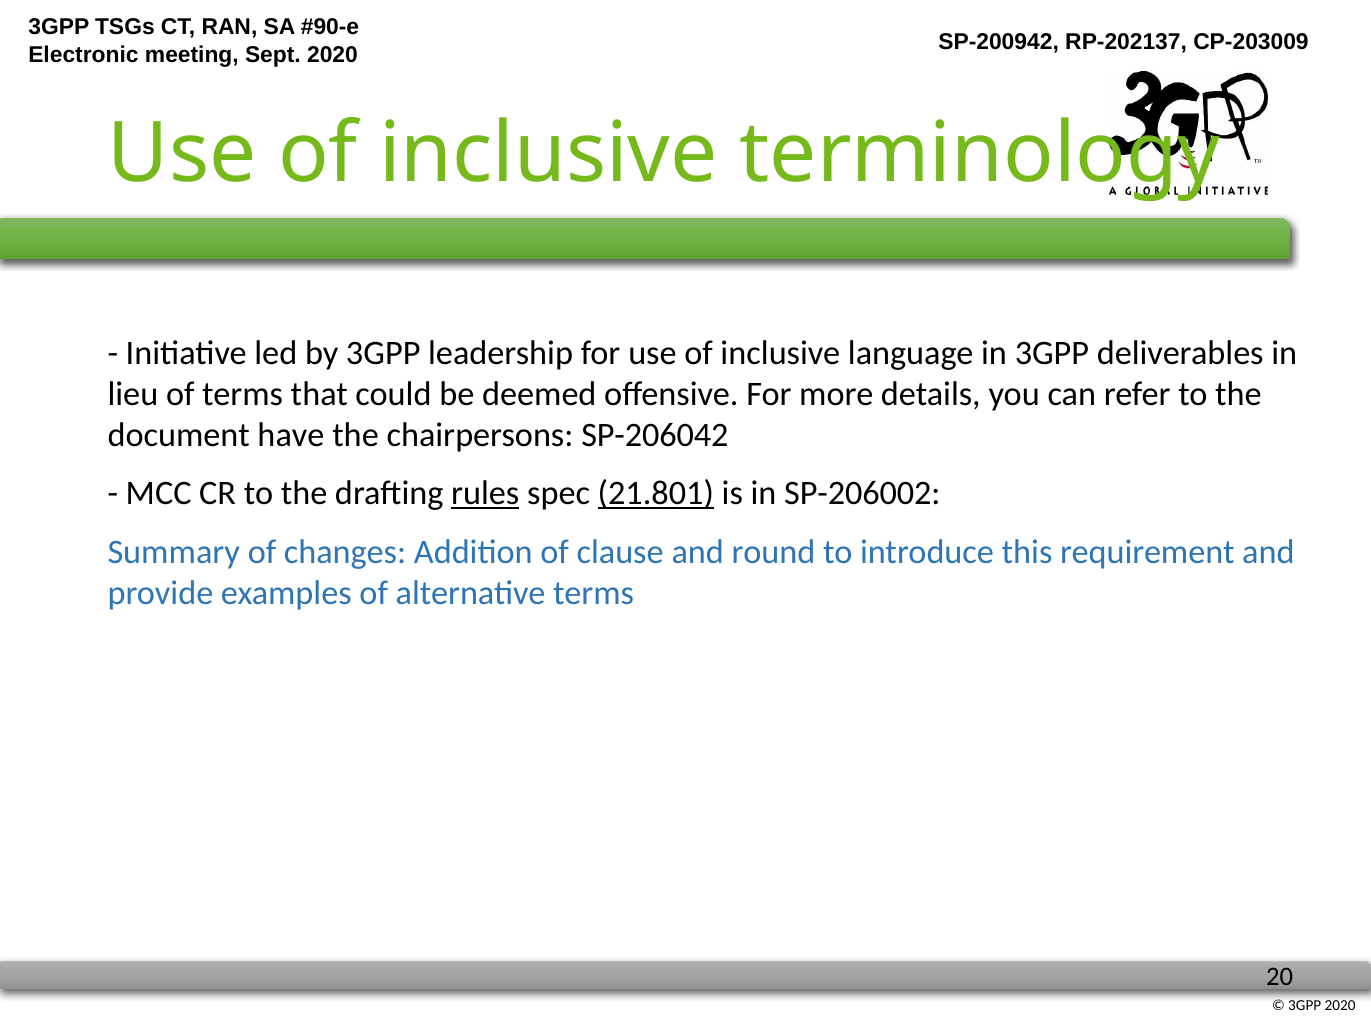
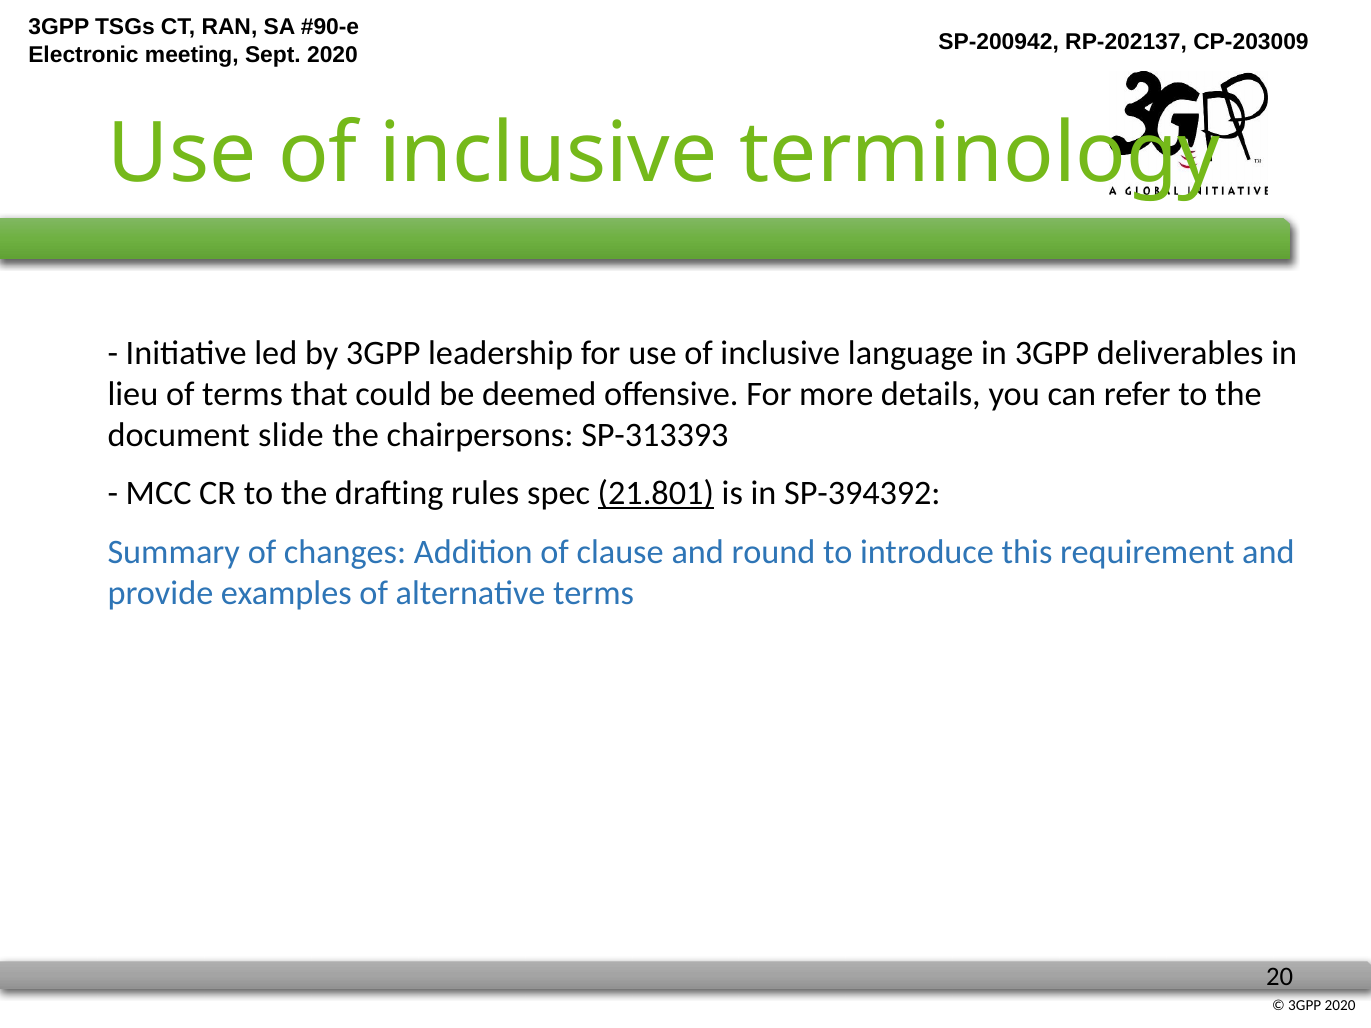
have: have -> slide (291, 436)
SP-206042: SP-206042 -> SP-313393 (655, 436)
rules underline: present -> none (485, 494)
SP-206002: SP-206002 -> SP-394392 (862, 494)
